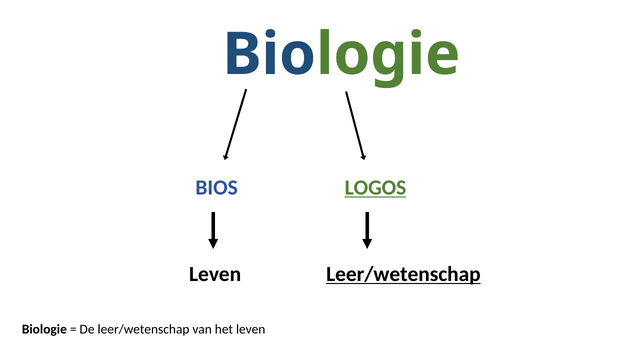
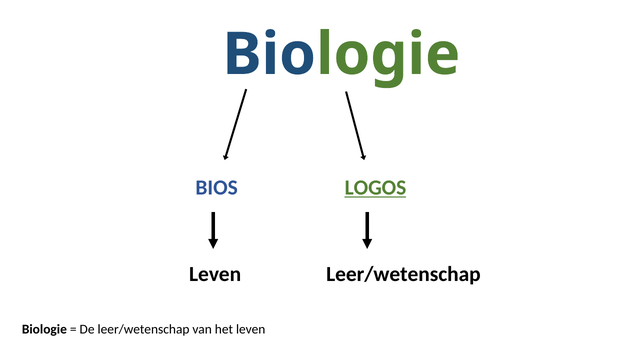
Leer/wetenschap underline: present -> none (403, 274)
